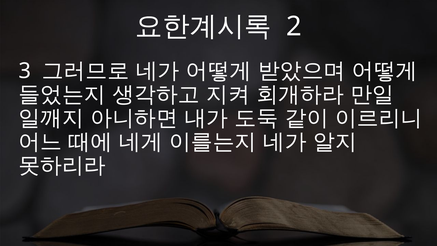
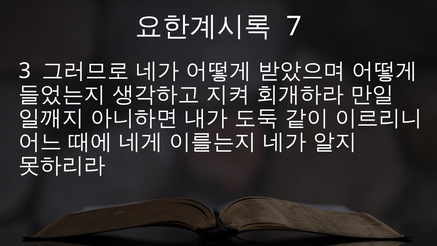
2: 2 -> 7 (294, 26)
